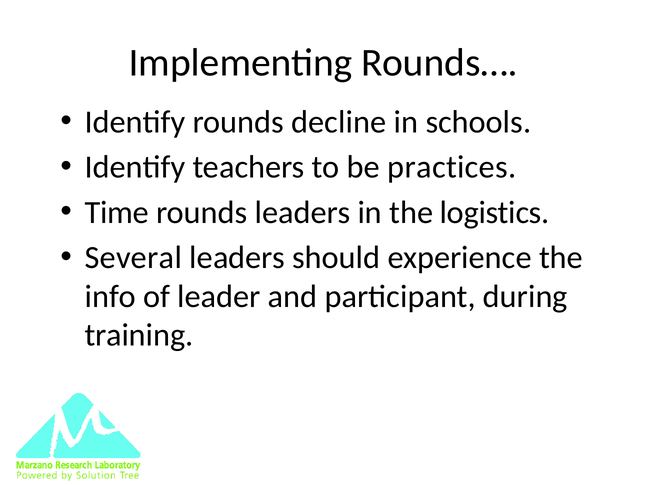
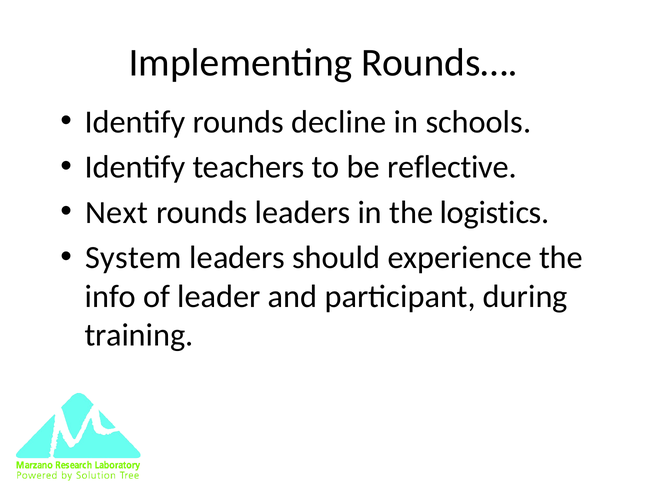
practices: practices -> reflective (452, 167)
Time: Time -> Next (117, 213)
Several: Several -> System (133, 258)
